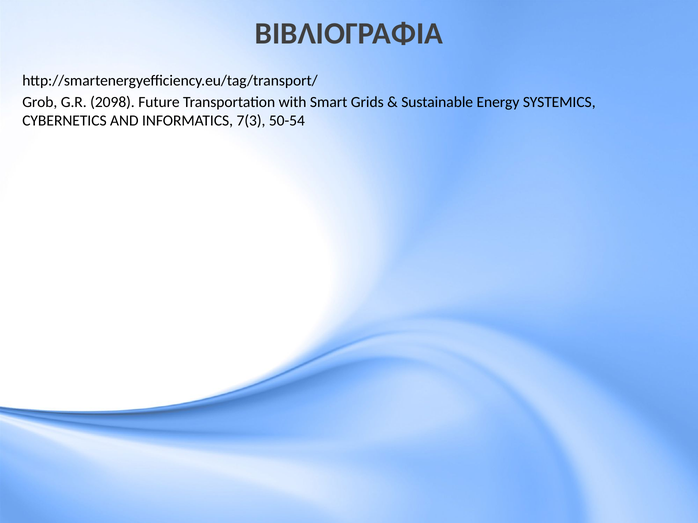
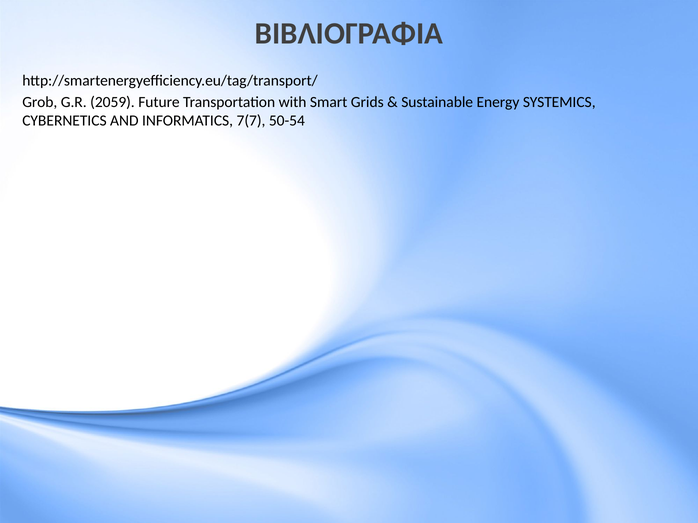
2098: 2098 -> 2059 (113, 102)
7(3: 7(3 -> 7(7 (251, 121)
